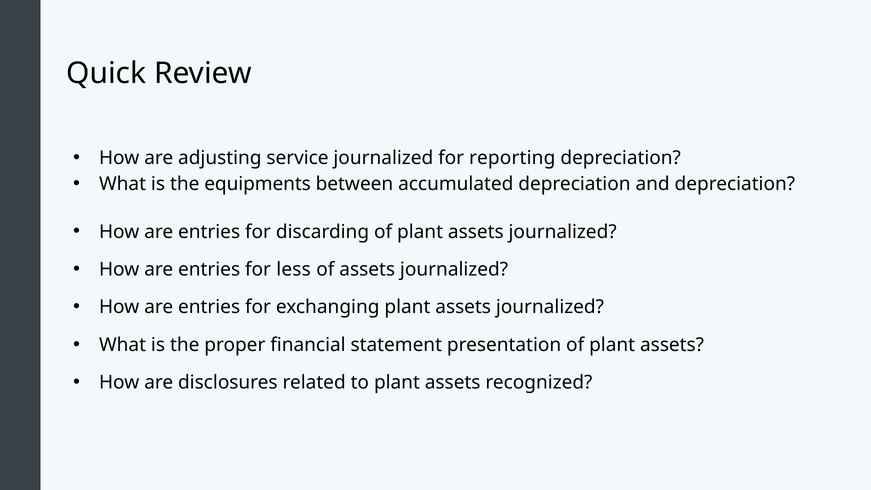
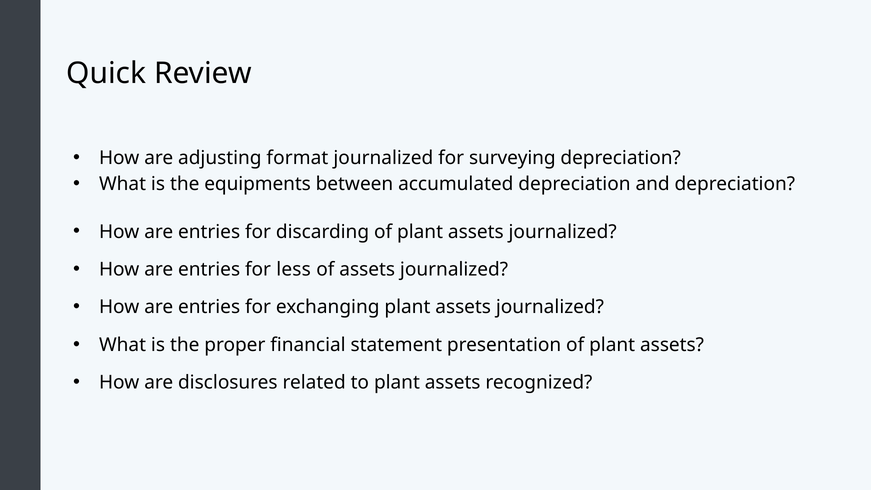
service: service -> format (297, 158)
reporting: reporting -> surveying (512, 158)
